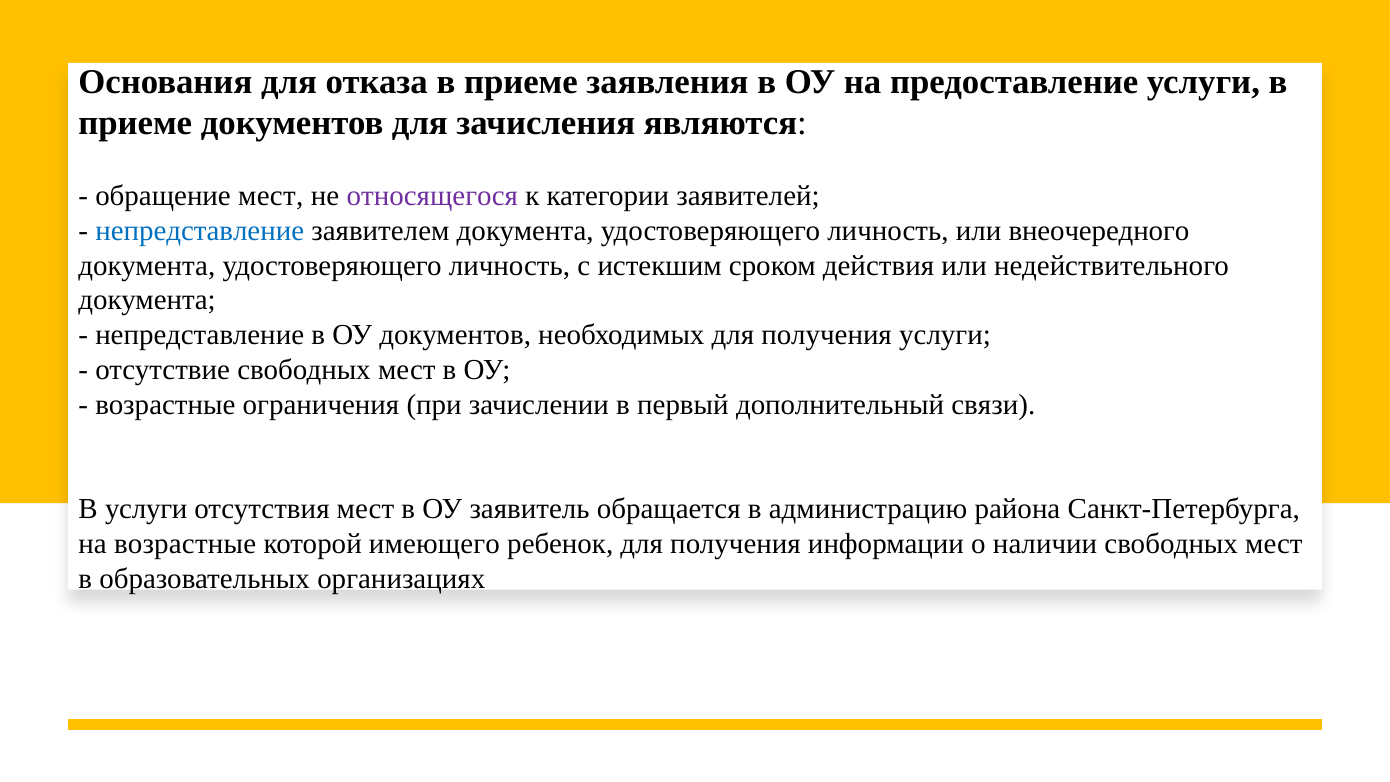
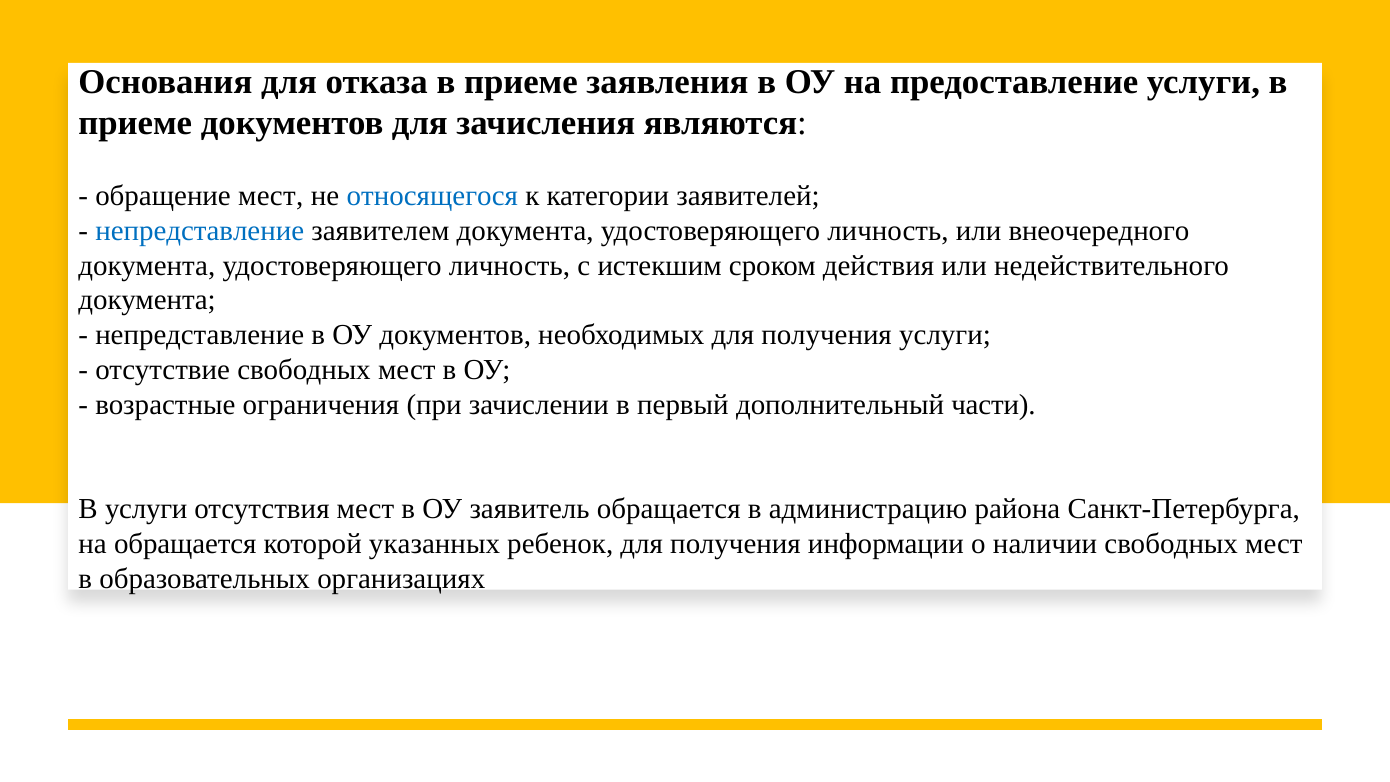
относящегося colour: purple -> blue (432, 196)
связи: связи -> части (993, 405)
на возрастные: возрастные -> обращается (185, 544)
имеющего: имеющего -> указанных (435, 544)
